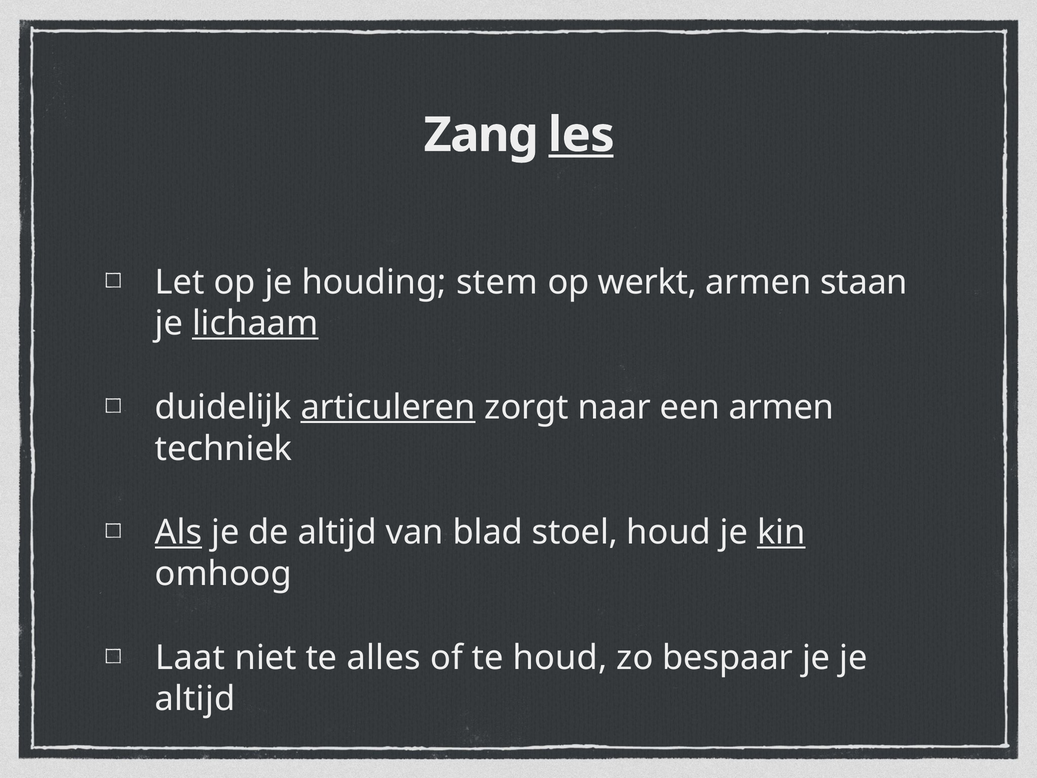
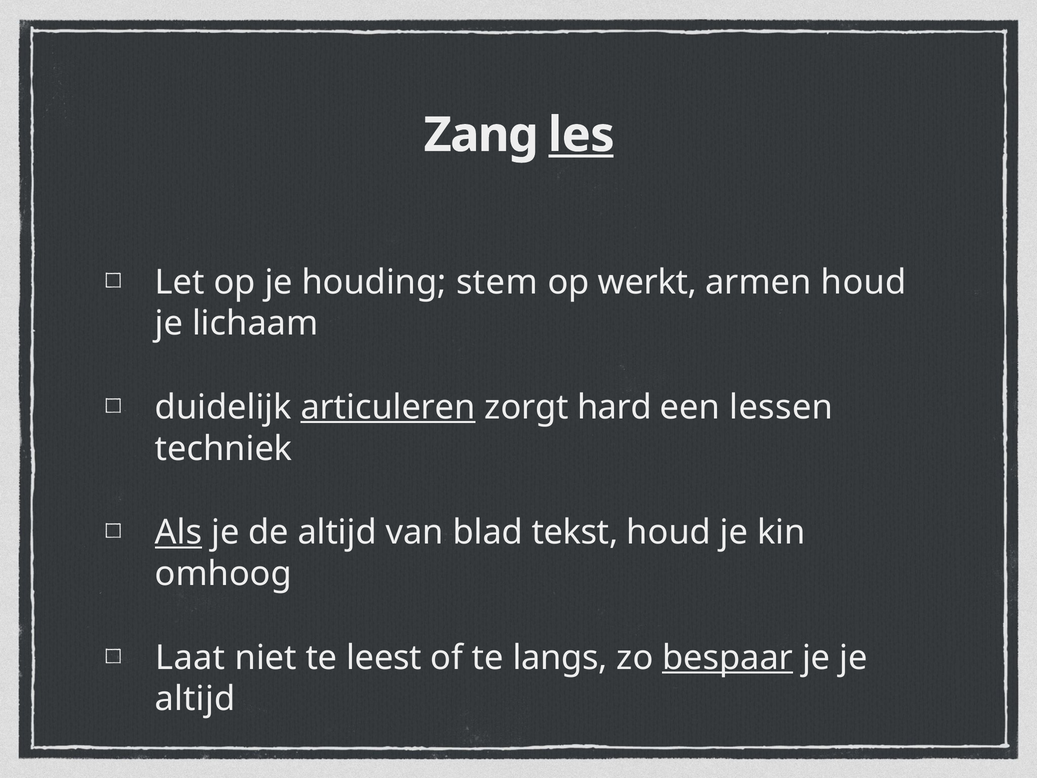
armen staan: staan -> houd (864, 282)
lichaam underline: present -> none (255, 323)
naar: naar -> hard (615, 407)
een armen: armen -> lessen (781, 407)
stoel: stoel -> tekst (575, 532)
kin underline: present -> none (781, 532)
alles: alles -> leest (384, 658)
te houd: houd -> langs (560, 658)
bespaar underline: none -> present (728, 658)
